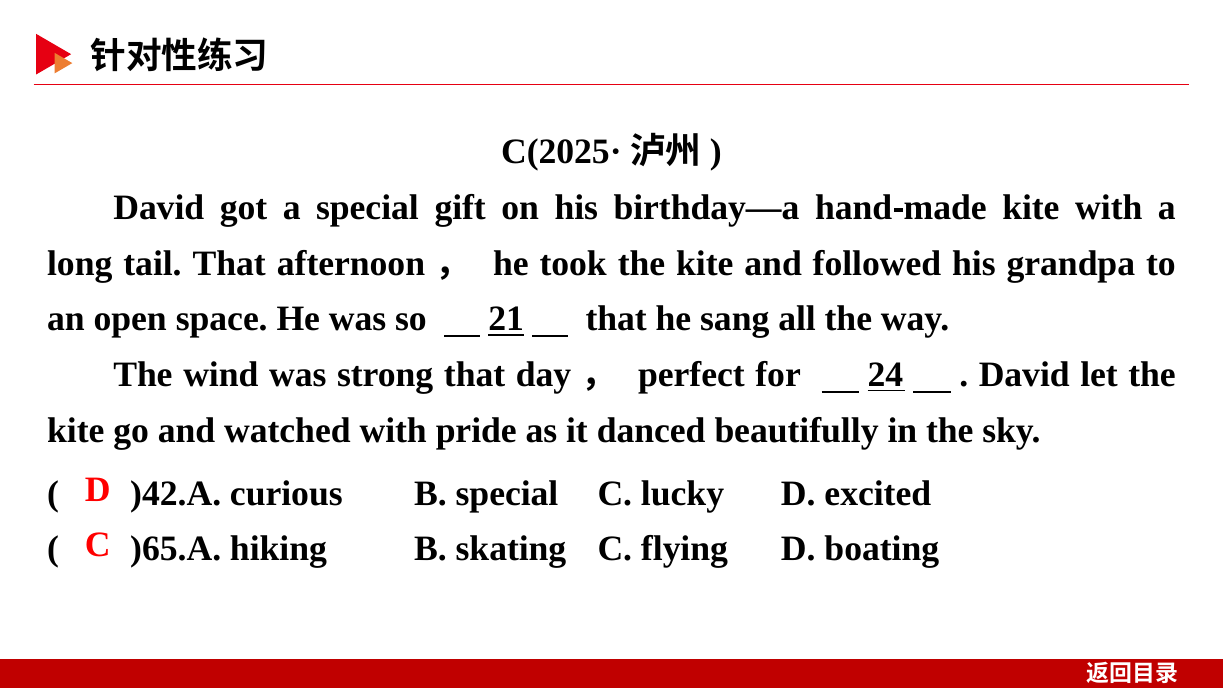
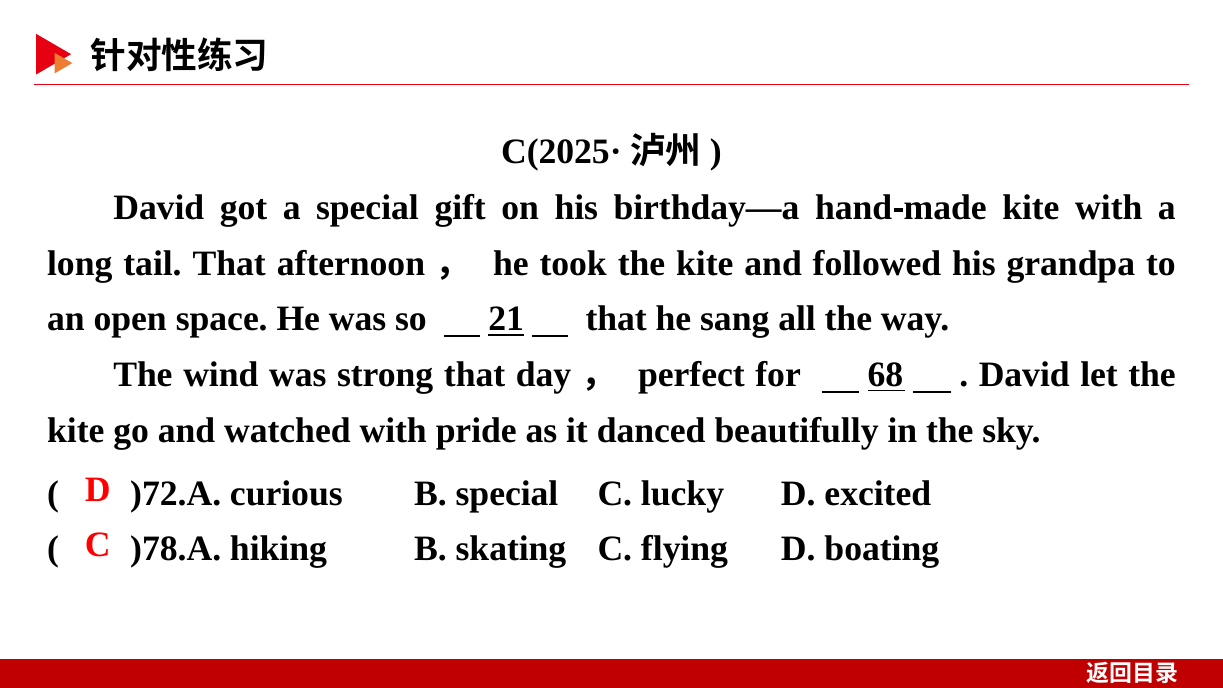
24: 24 -> 68 (885, 375)
)42.A: )42.A -> )72.A (176, 493)
)65.A: )65.A -> )78.A (176, 549)
